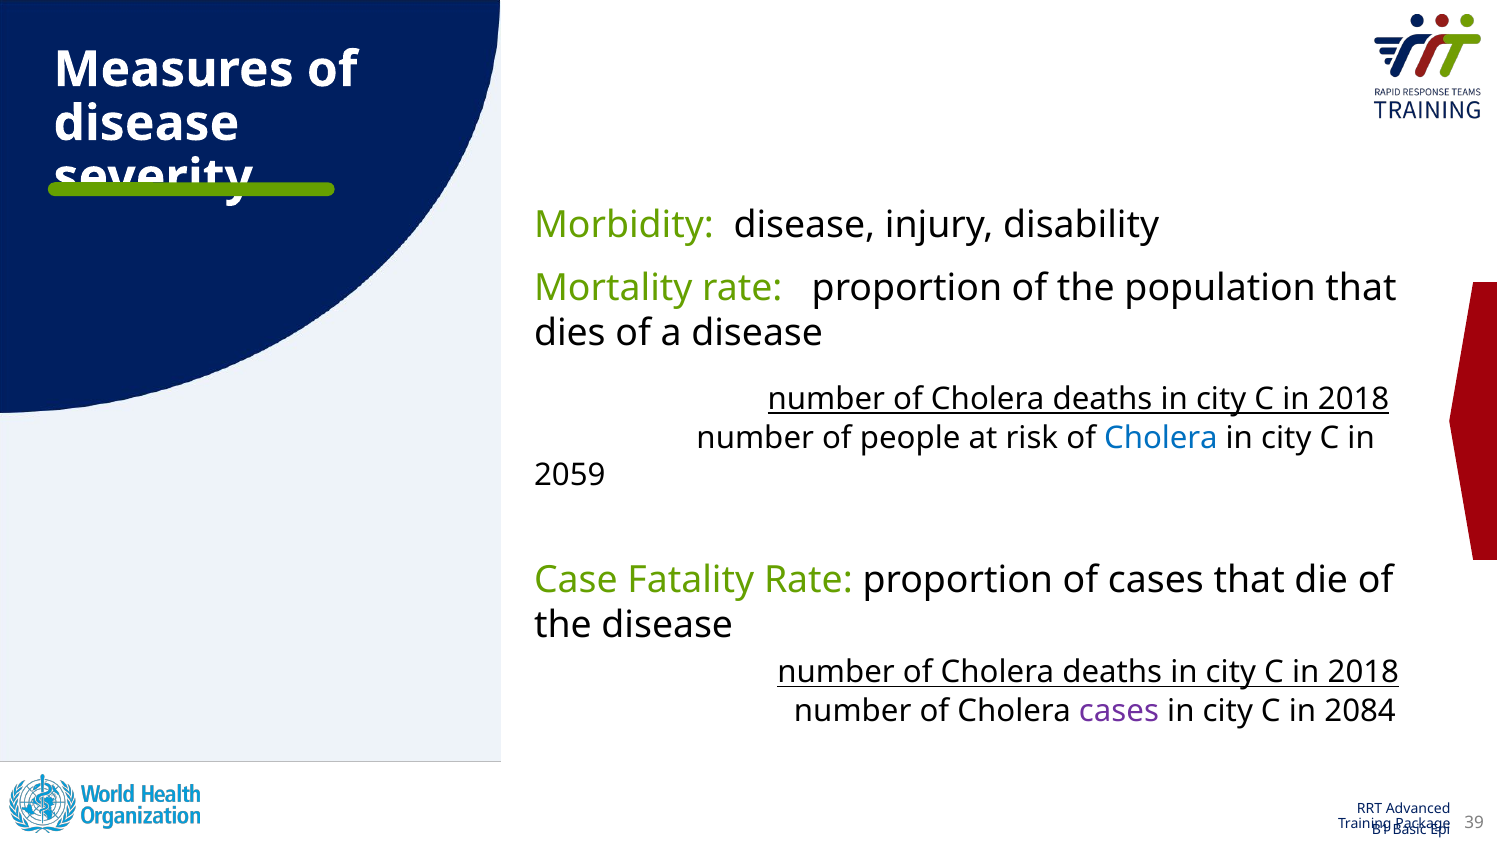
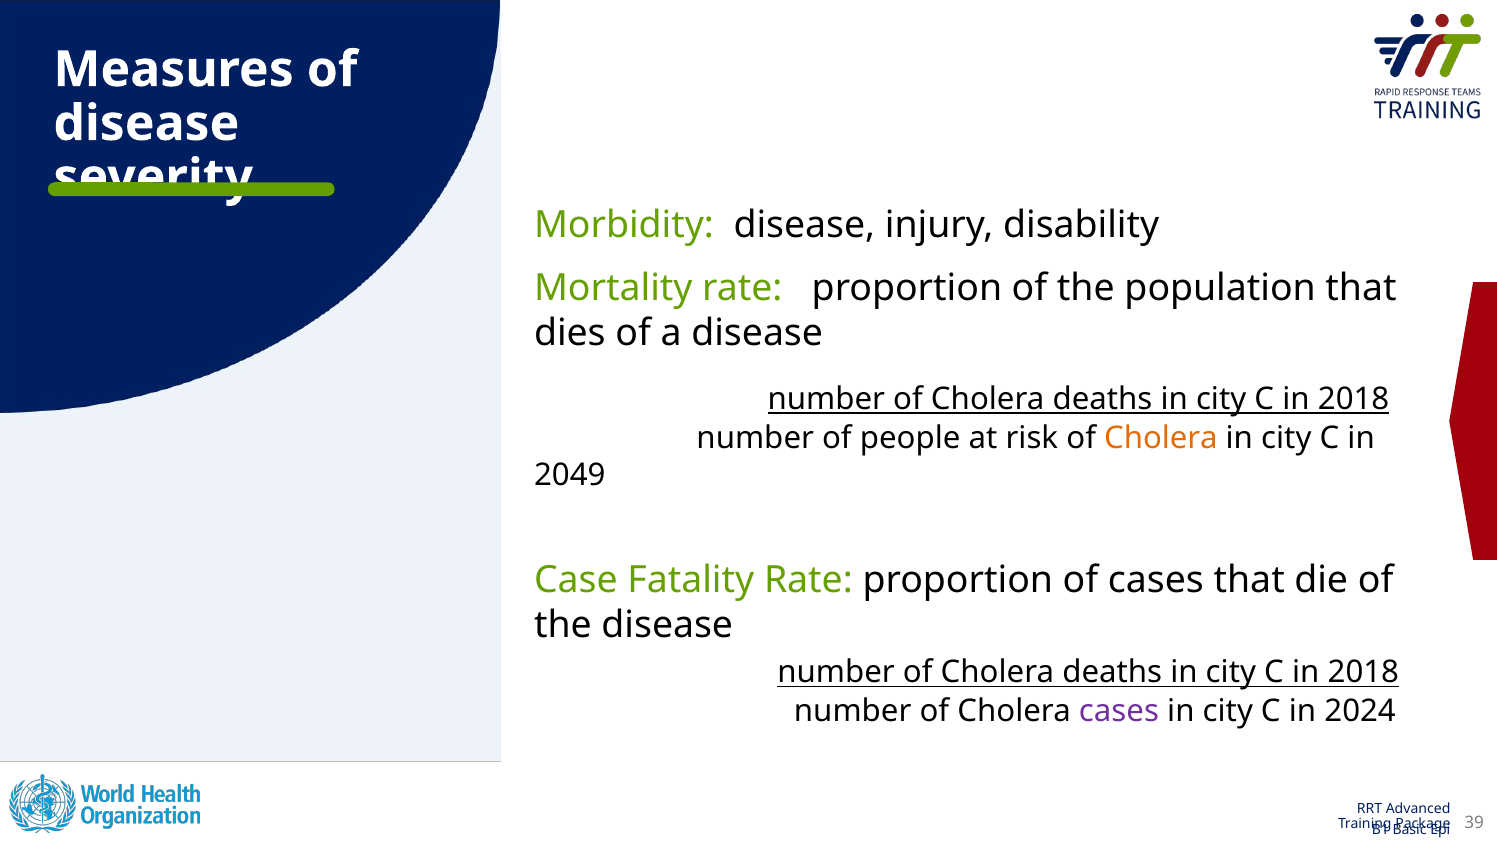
Cholera colour: blue -> orange (1161, 438)
2059: 2059 -> 2049 (570, 475)
2084: 2084 -> 2024 (1360, 711)
